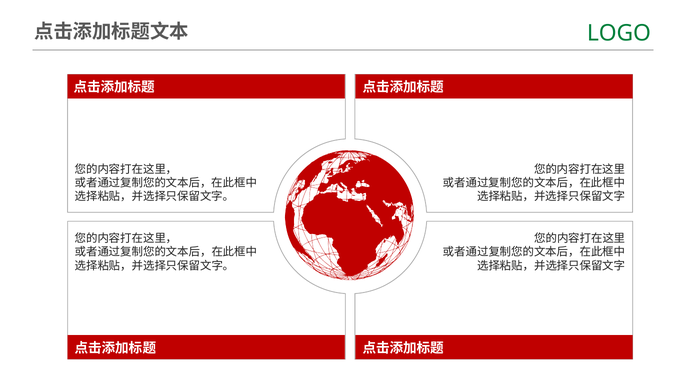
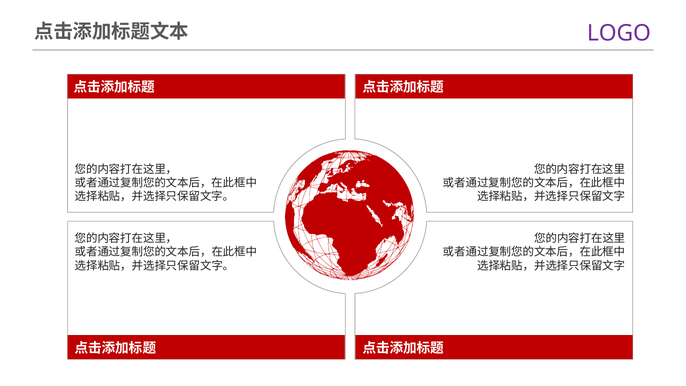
LOGO colour: green -> purple (619, 33)
